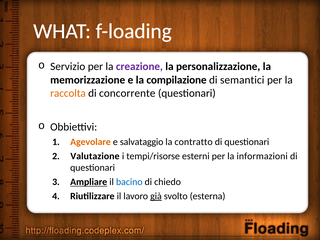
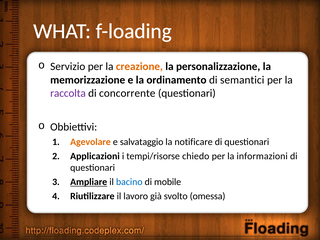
creazione colour: purple -> orange (139, 67)
compilazione: compilazione -> ordinamento (176, 80)
raccolta colour: orange -> purple (68, 93)
contratto: contratto -> notificare (194, 142)
Valutazione: Valutazione -> Applicazioni (95, 156)
esterni: esterni -> chiedo (196, 156)
chiedo: chiedo -> mobile (168, 182)
già underline: present -> none (156, 196)
esterna: esterna -> omessa (208, 196)
